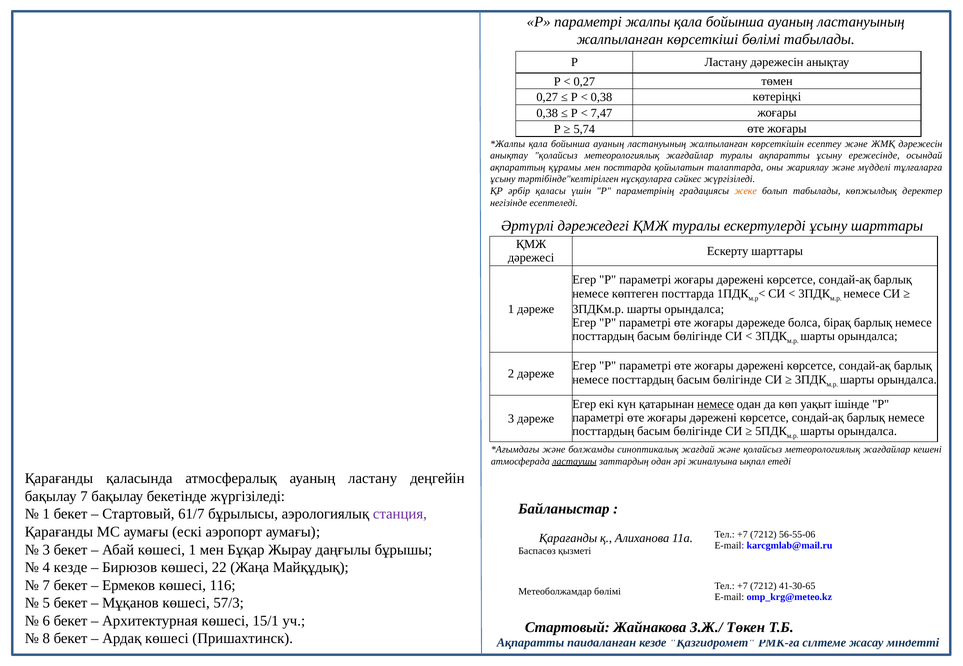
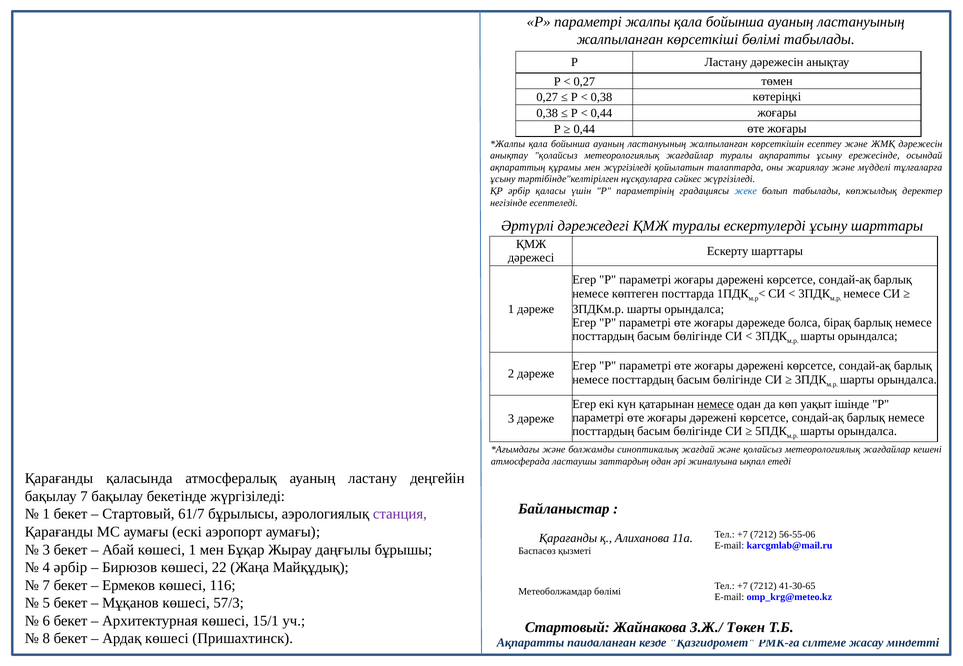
7,47: 7,47 -> 0,44 (601, 113)
5,74: 5,74 -> 0,44 (584, 129)
мен посттарда: посттарда -> жүргізіледі (627, 168)
жеке colour: orange -> blue (746, 191)
ластаушы underline: present -> none (574, 462)
4 кезде: кезде -> әрбір (70, 568)
